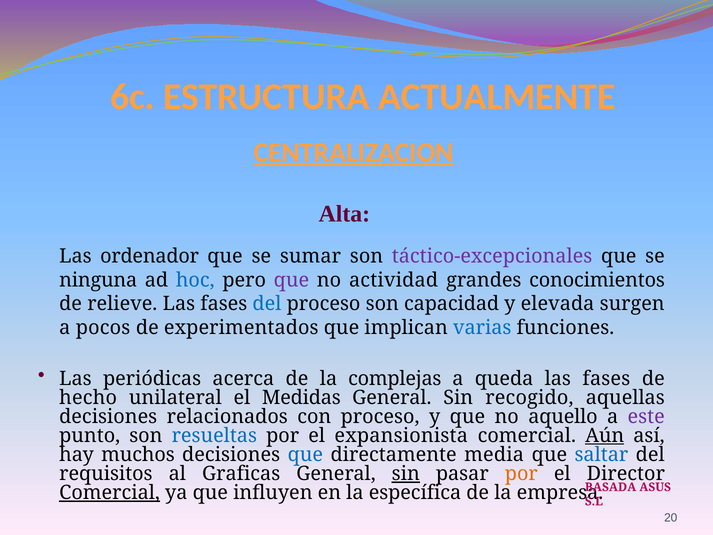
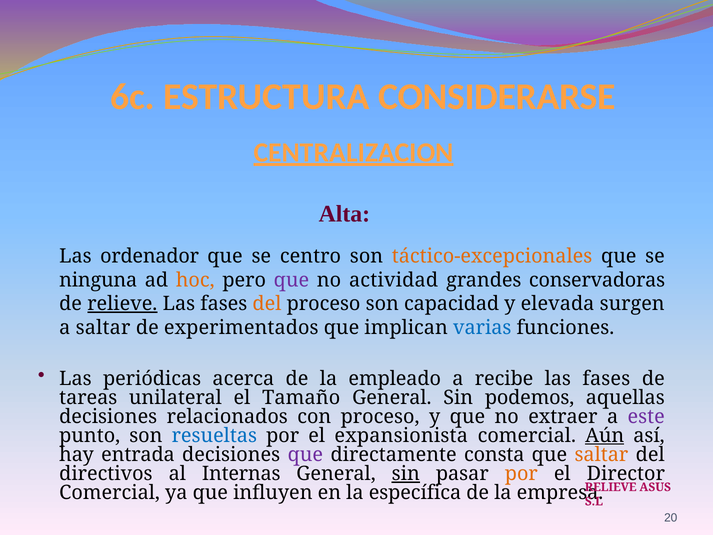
ACTUALMENTE: ACTUALMENTE -> CONSIDERARSE (497, 97)
sumar: sumar -> centro (310, 256)
táctico-excepcionales colour: purple -> orange (492, 256)
hoc colour: blue -> orange (195, 280)
conocimientos: conocimientos -> conservadoras (597, 280)
relieve underline: none -> present (122, 304)
del colour: blue -> orange (267, 304)
a pocos: pocos -> saltar (103, 327)
complejas: complejas -> empleado (395, 378)
queda: queda -> recibe (504, 378)
hecho: hecho -> tareas (88, 397)
Medidas: Medidas -> Tamaño (301, 397)
recogido: recogido -> podemos (530, 397)
aquello: aquello -> extraer (563, 416)
muchos: muchos -> entrada (138, 454)
que colour: blue -> purple (305, 454)
media: media -> consta (494, 454)
saltar colour: blue -> orange (601, 454)
requisitos: requisitos -> directivos (106, 473)
Graficas: Graficas -> Internas (241, 473)
BASADA: BASADA -> RELIEVE (611, 487)
Comercial underline: present -> none (110, 493)
